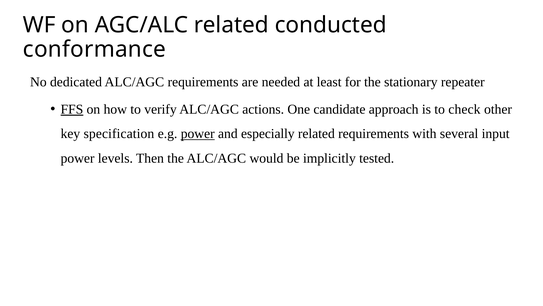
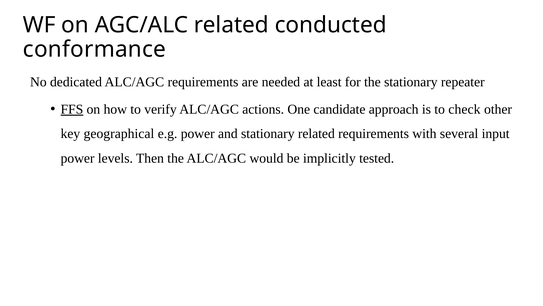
specification: specification -> geographical (119, 134)
power underline: present -> none (198, 134)
and especially: especially -> stationary (268, 134)
